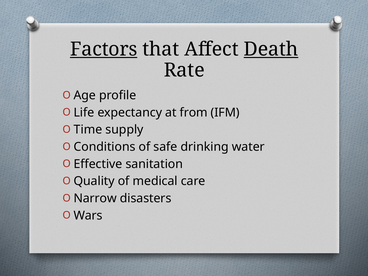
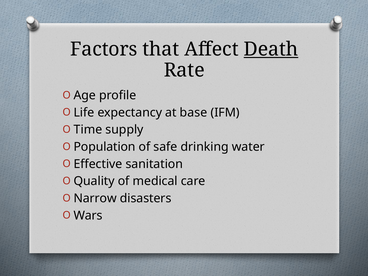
Factors underline: present -> none (104, 49)
from: from -> base (194, 113)
Conditions: Conditions -> Population (105, 147)
